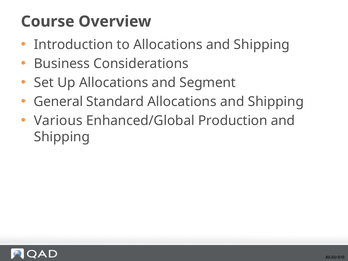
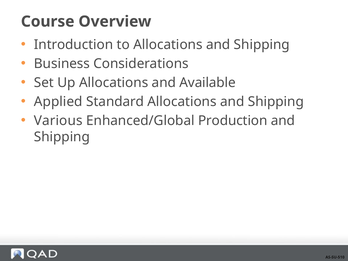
Segment: Segment -> Available (208, 83)
General: General -> Applied (58, 102)
